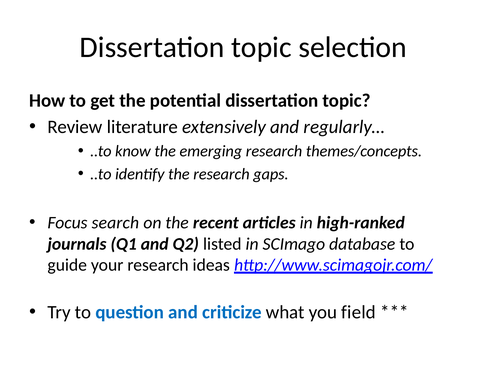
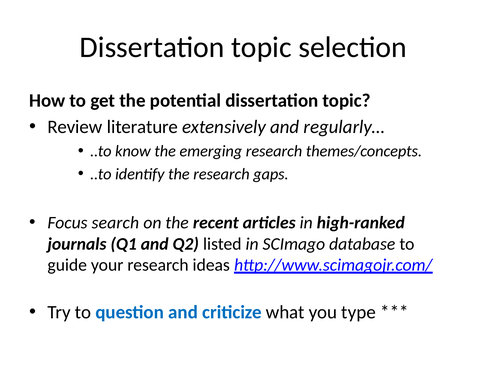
field: field -> type (359, 311)
